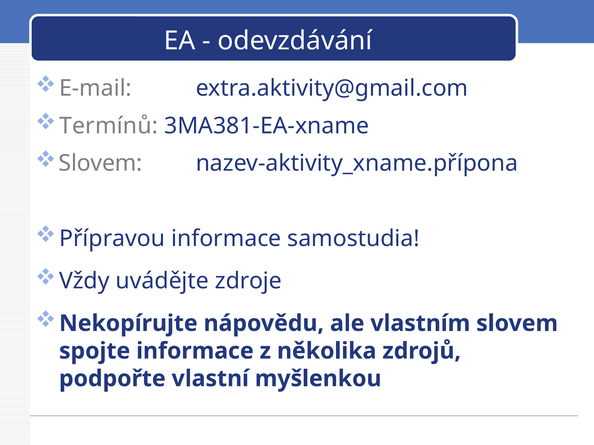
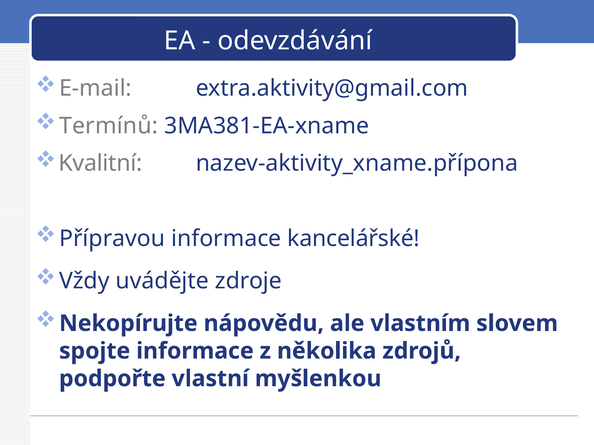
Slovem: Slovem -> Kvalitní (100, 163)
samostudia: samostudia -> kancelářské (354, 239)
